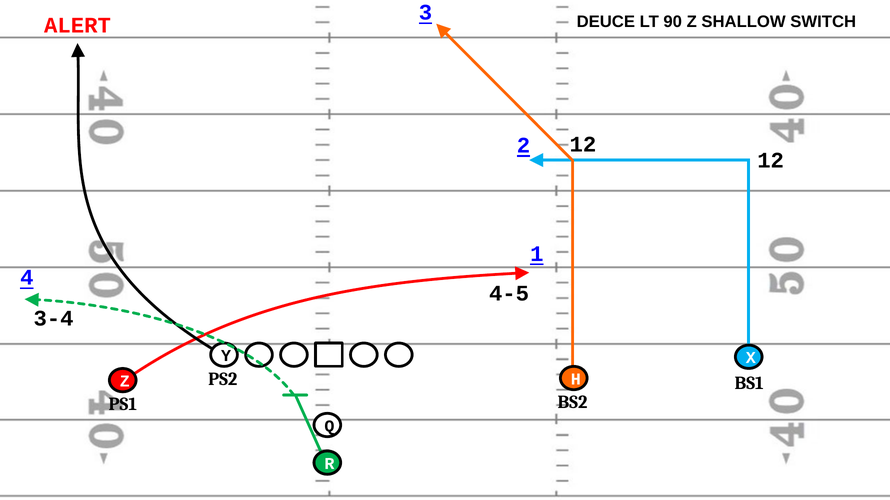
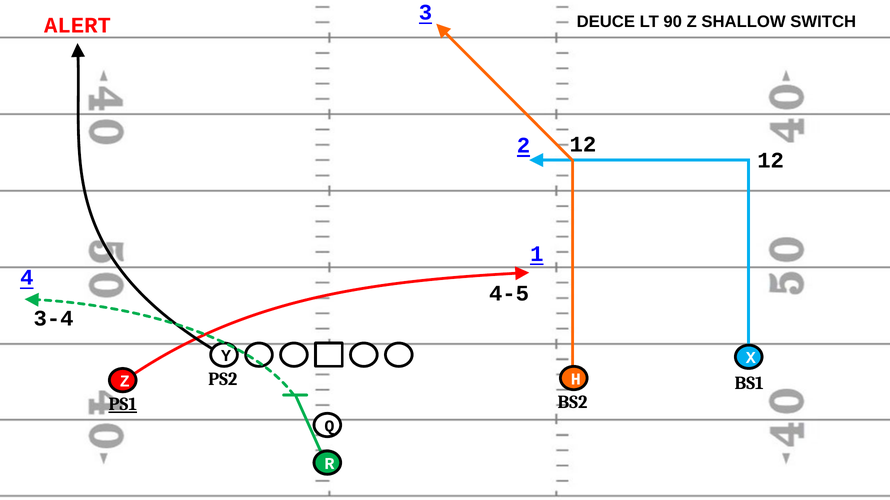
PS1 underline: none -> present (123, 405)
